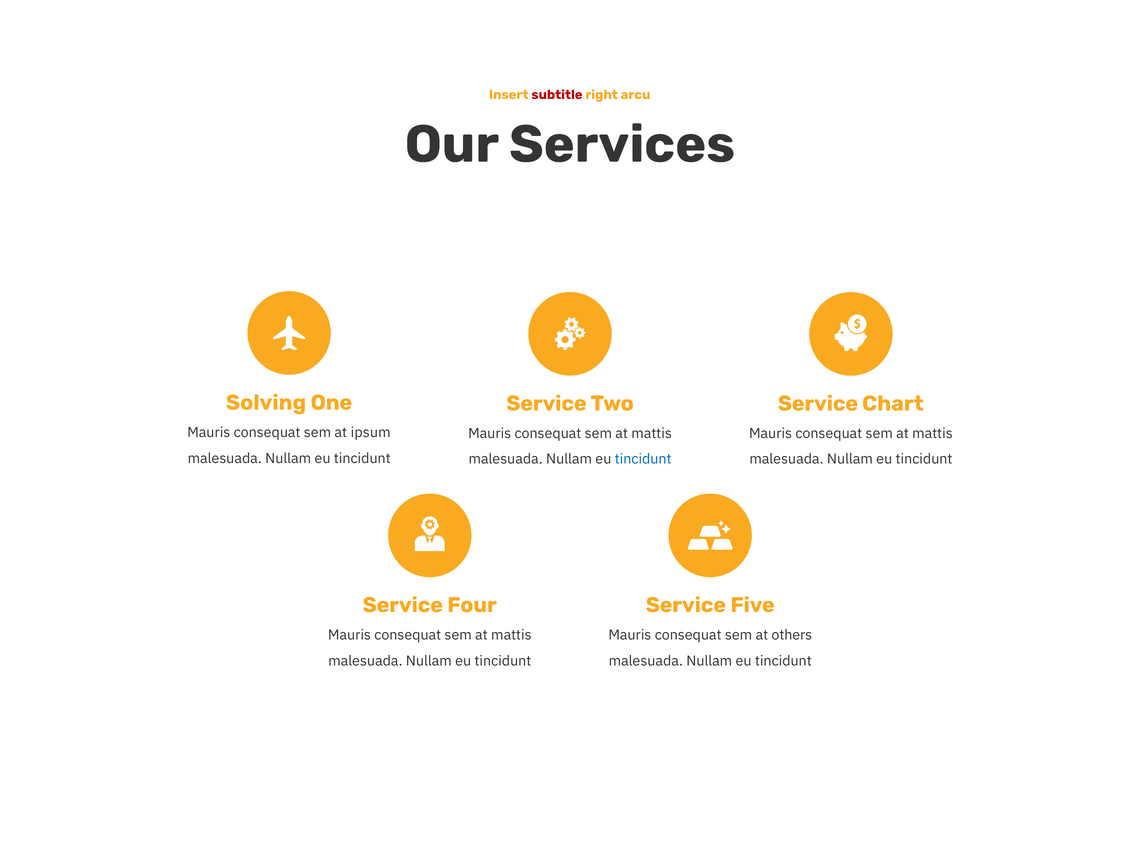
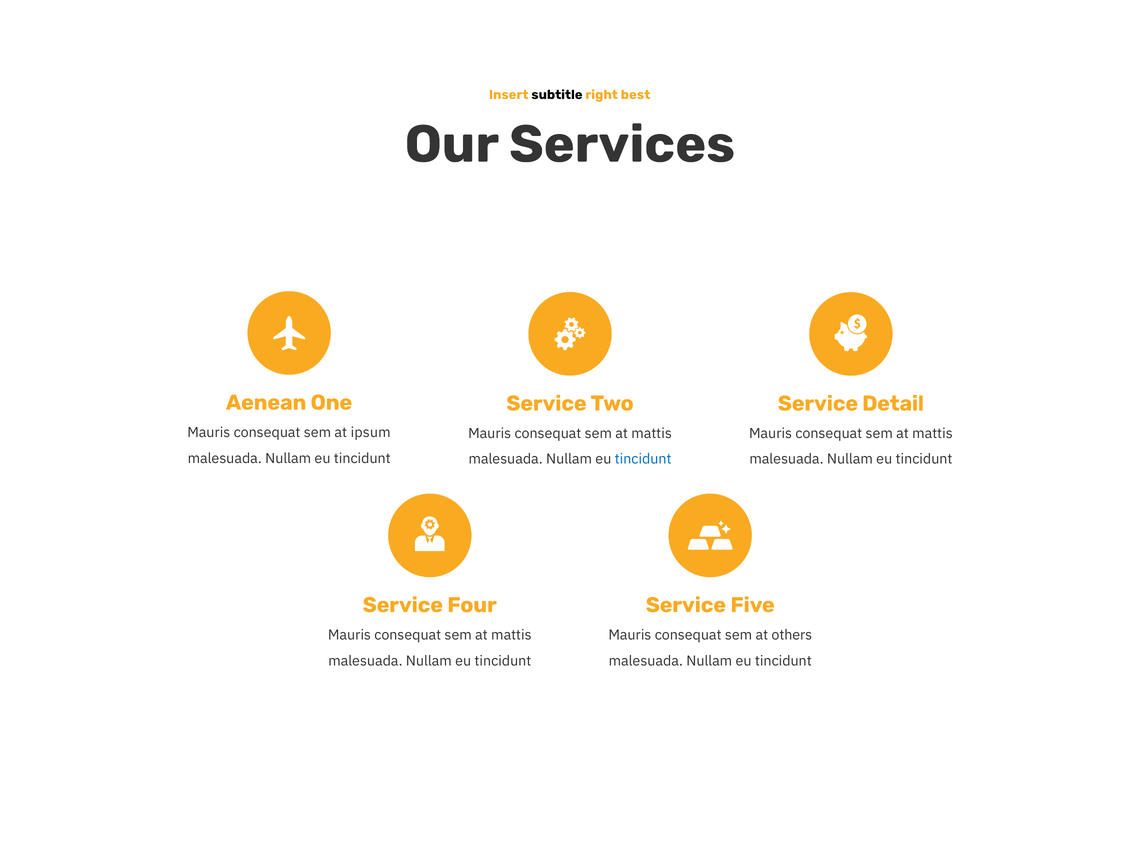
subtitle colour: red -> black (557, 95)
arcu: arcu -> best (636, 95)
Solving: Solving -> Aenean (266, 403)
Chart: Chart -> Detail (893, 404)
